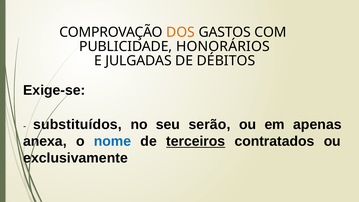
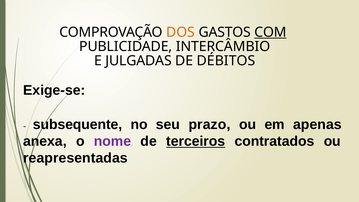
COM underline: none -> present (270, 32)
HONORÁRIOS: HONORÁRIOS -> INTERCÂMBIO (223, 46)
substituídos: substituídos -> subsequente (78, 125)
serão: serão -> prazo (209, 125)
nome colour: blue -> purple (113, 141)
exclusivamente: exclusivamente -> reapresentadas (75, 158)
